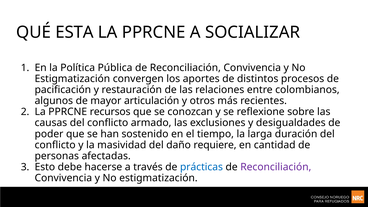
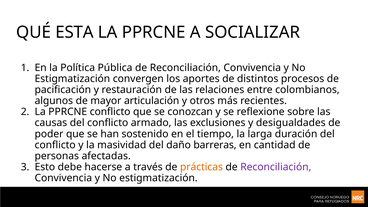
PPRCNE recursos: recursos -> conflicto (110, 112)
requiere: requiere -> barreras (215, 145)
prácticas colour: blue -> orange (201, 167)
